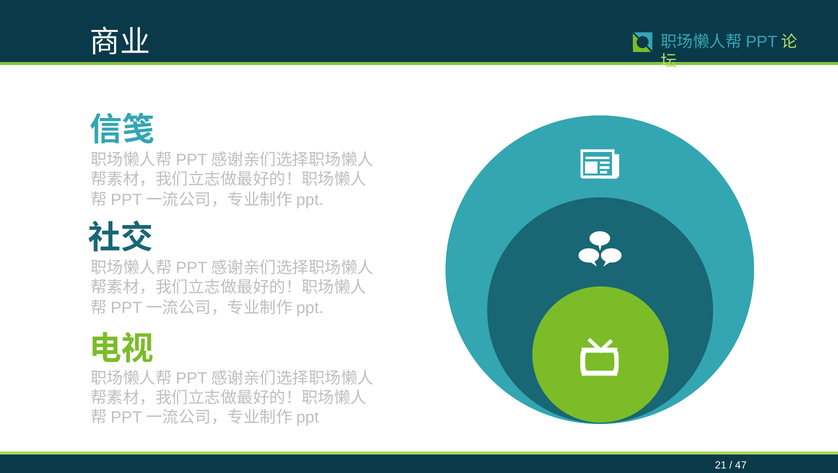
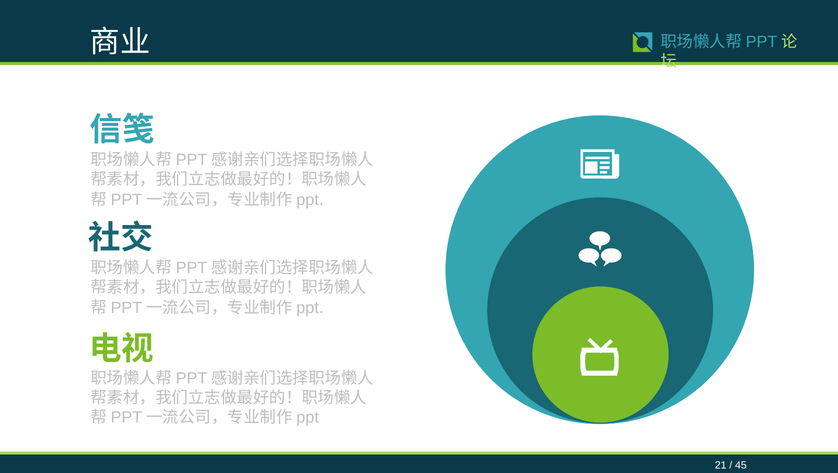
47: 47 -> 45 (741, 465)
